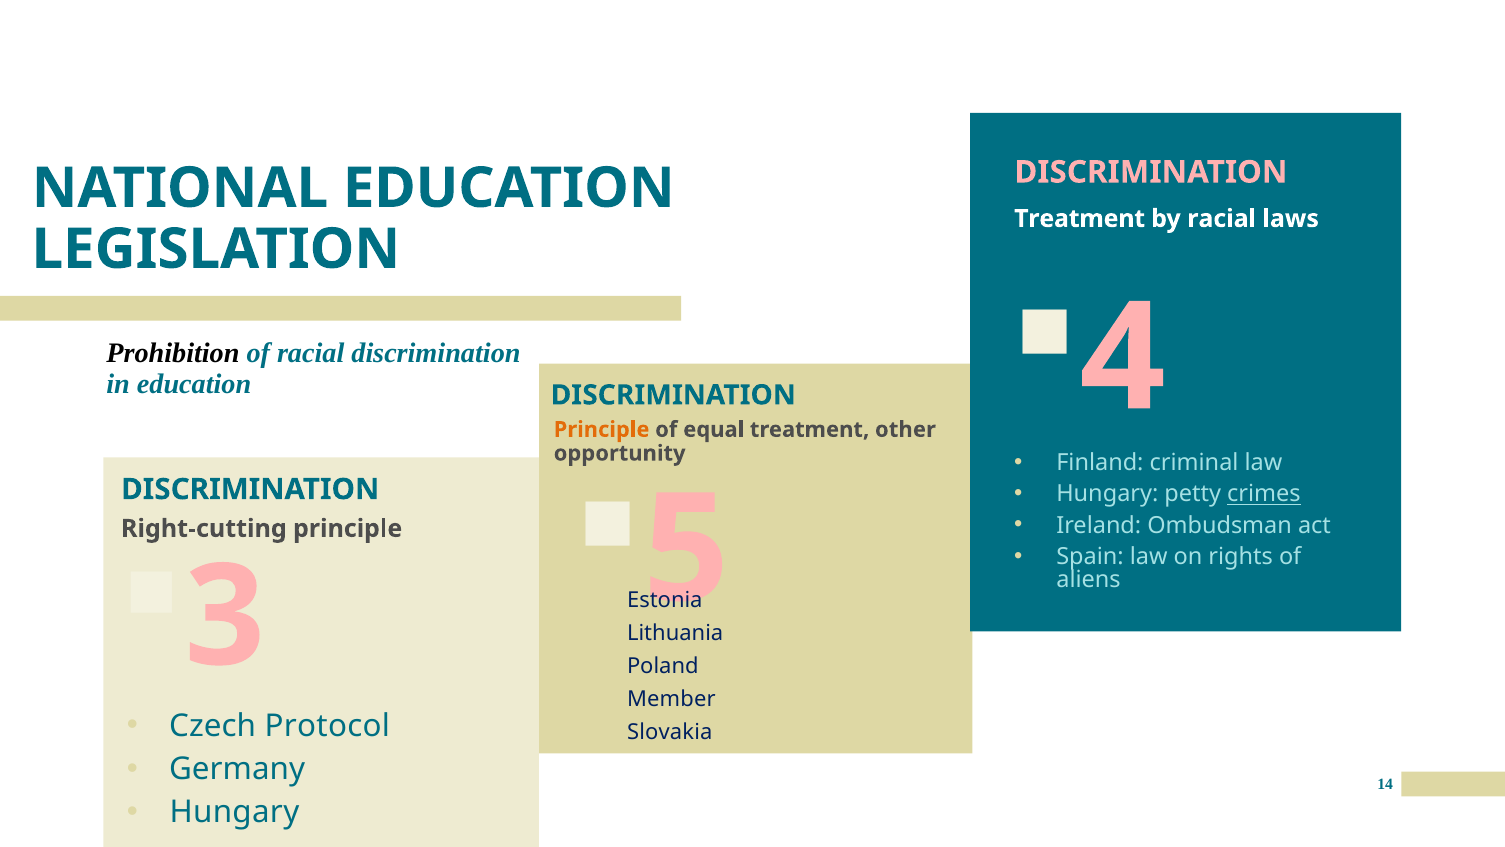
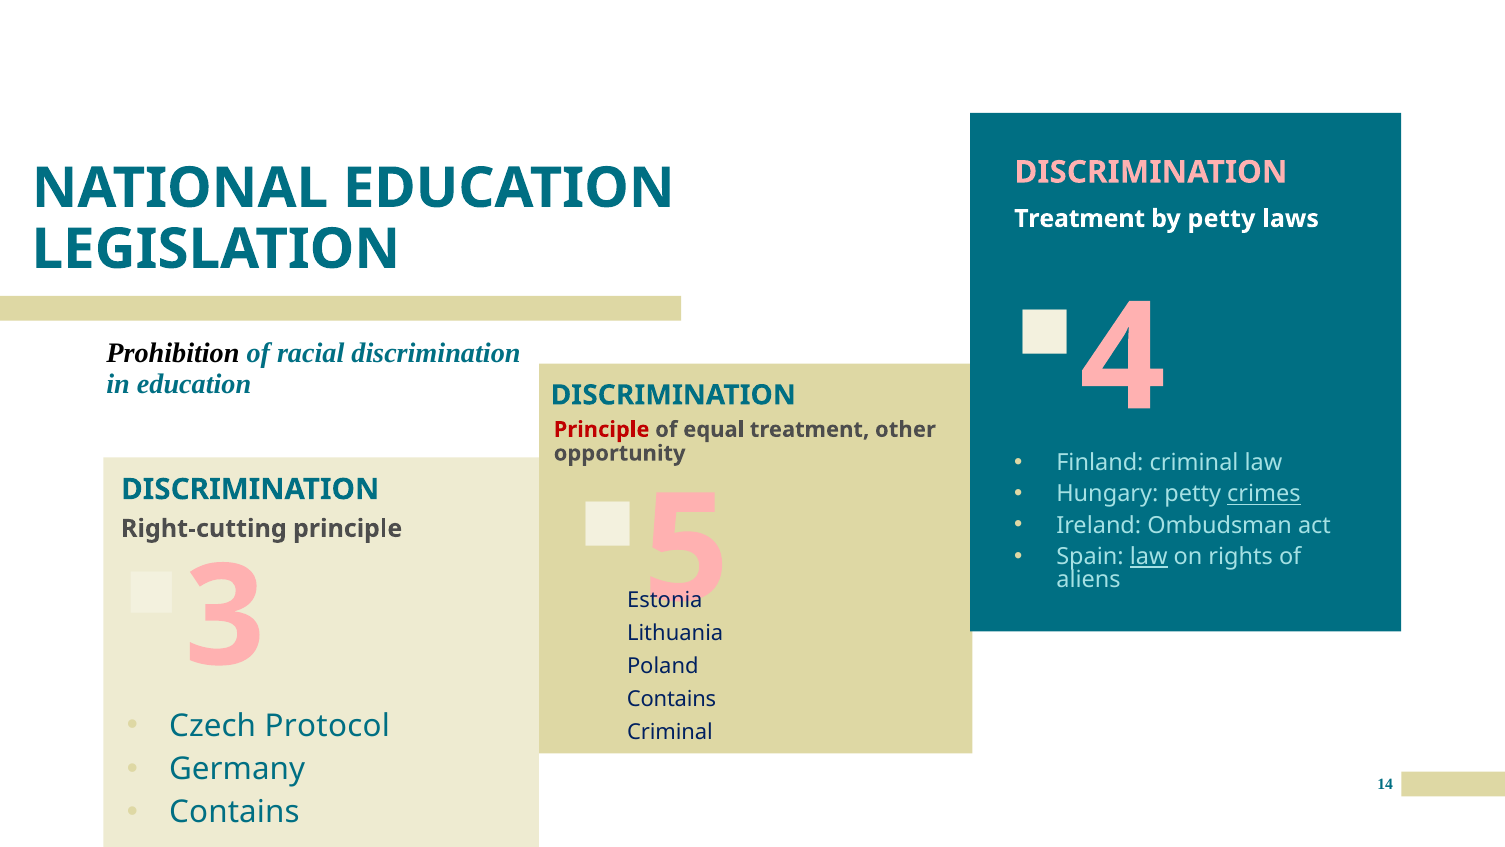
by racial: racial -> petty (1221, 219)
Principle colour: orange -> red (602, 429)
law underline: none -> present (1149, 557)
Member: Member -> Contains (672, 699)
Slovakia: Slovakia -> Criminal (670, 732)
Hungary: Hungary -> Contains (234, 812)
